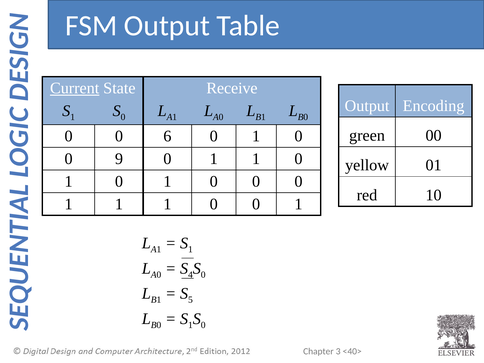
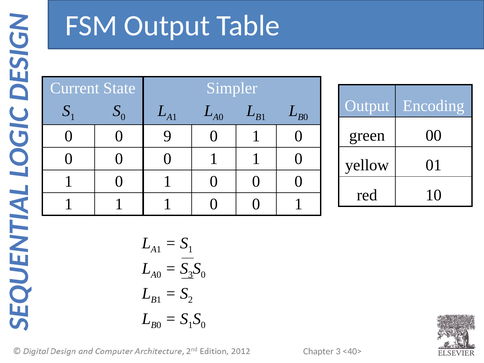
Current underline: present -> none (75, 88)
Receive: Receive -> Simpler (232, 88)
6: 6 -> 9 (167, 136)
9: 9 -> 0 (119, 159)
4: 4 -> 3 (190, 275)
5: 5 -> 2 (190, 300)
